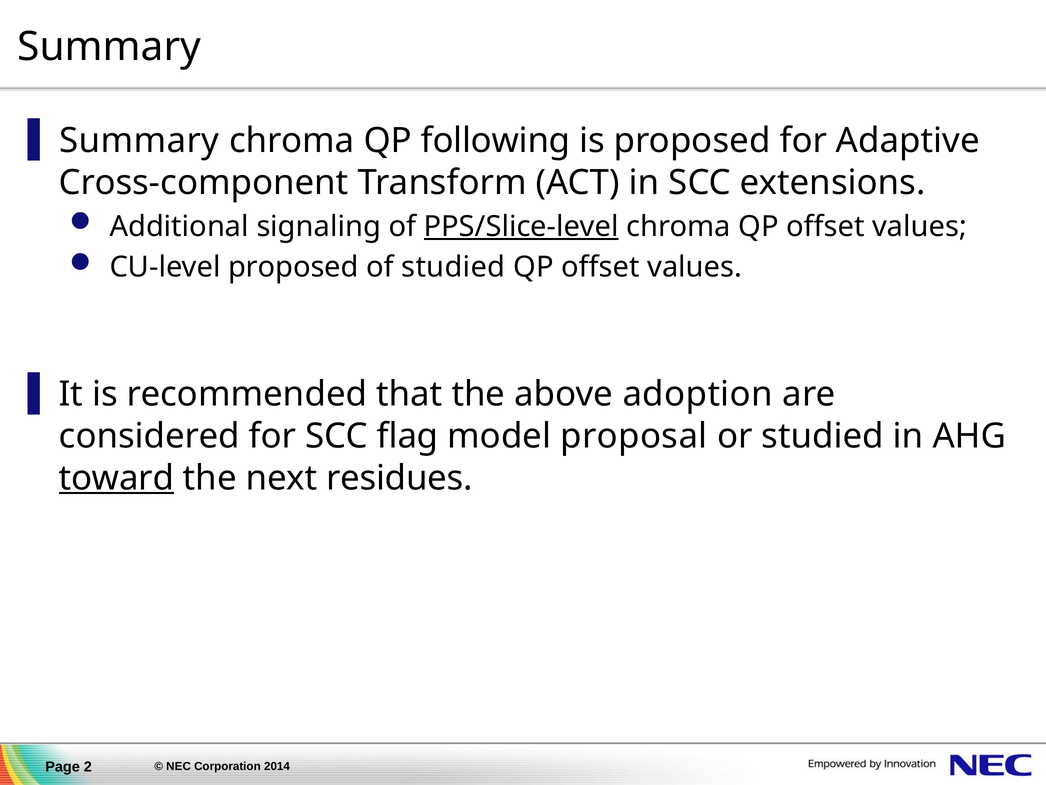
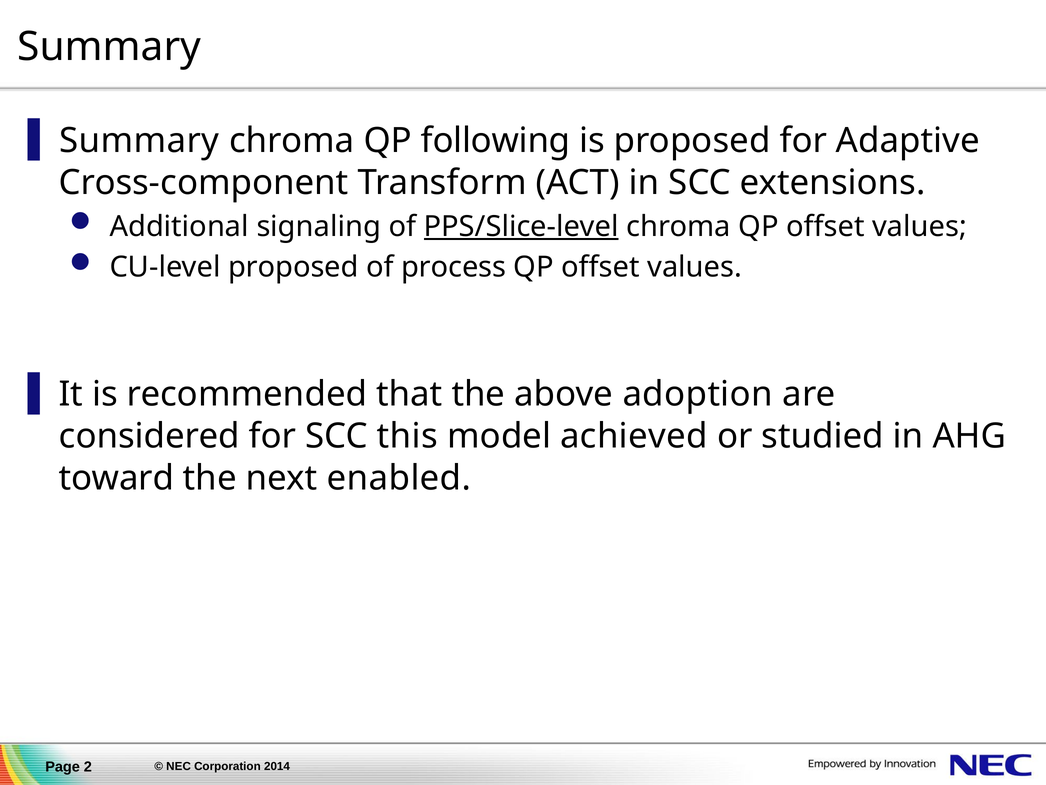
of studied: studied -> process (454, 267)
flag: flag -> this (407, 436)
proposal: proposal -> achieved (634, 436)
toward underline: present -> none (116, 478)
residues: residues -> enabled (399, 478)
